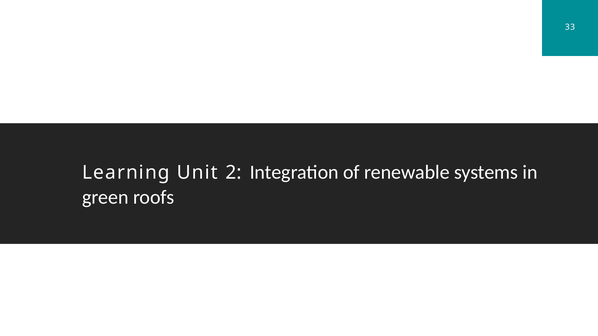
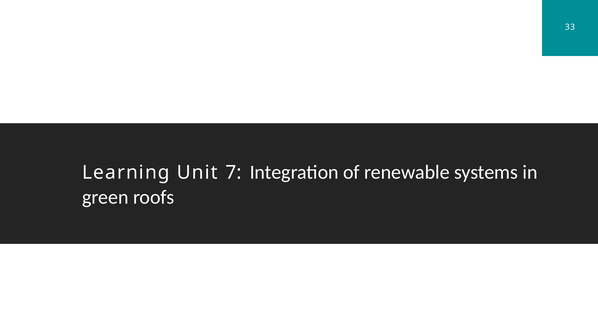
2: 2 -> 7 (233, 173)
